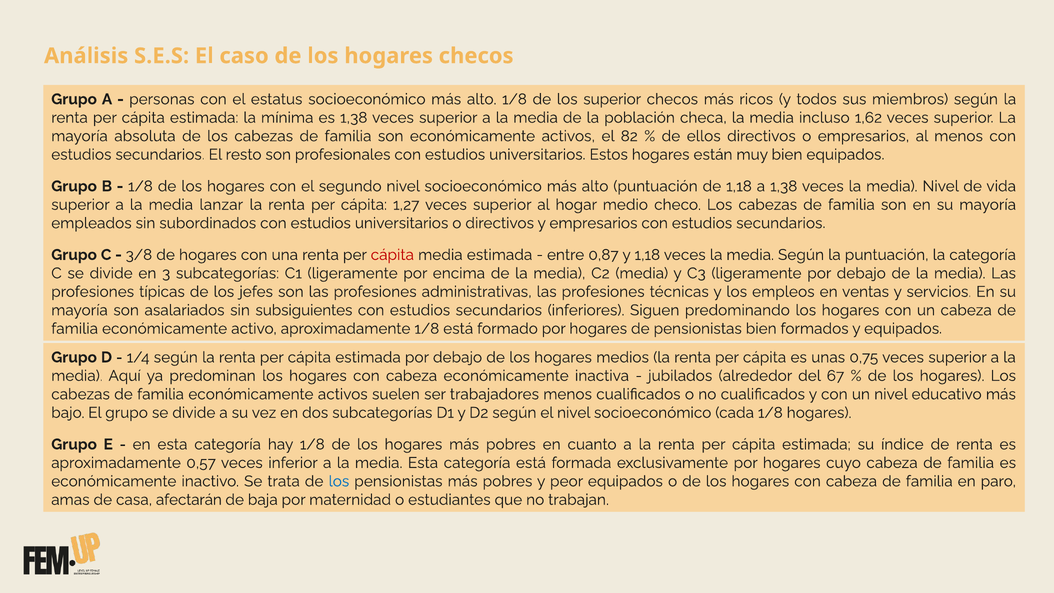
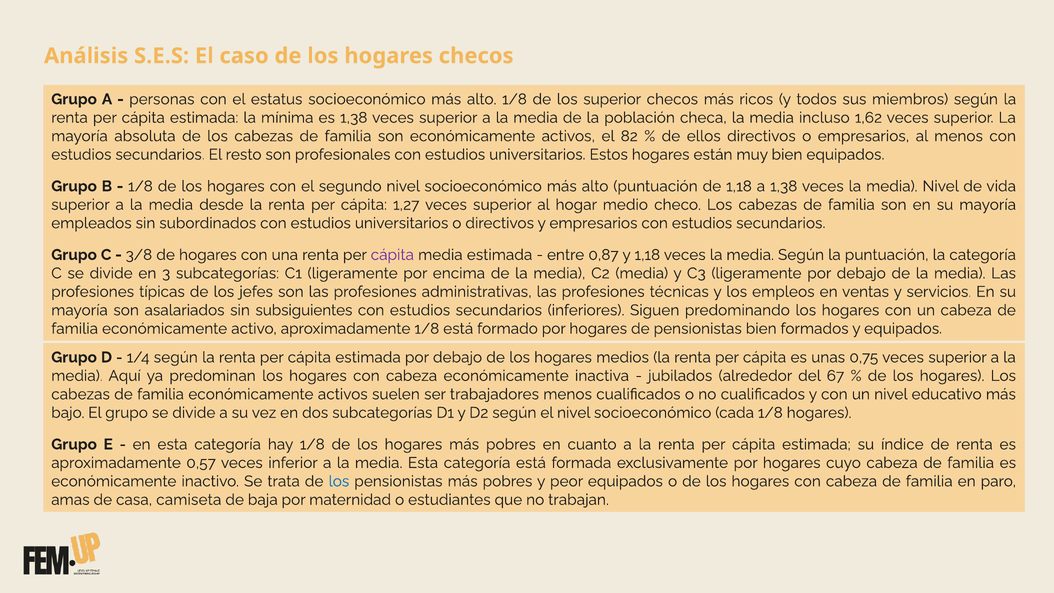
lanzar: lanzar -> desde (221, 205)
cápita colour: red -> purple (392, 255)
afectarán: afectarán -> camiseta (189, 500)
